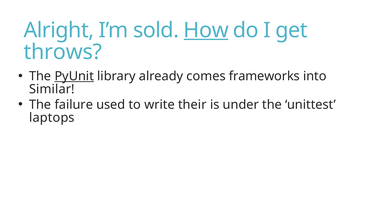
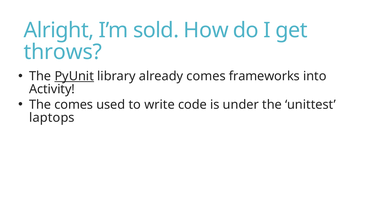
How underline: present -> none (206, 30)
Similar: Similar -> Activity (52, 89)
The failure: failure -> comes (74, 105)
their: their -> code (192, 105)
